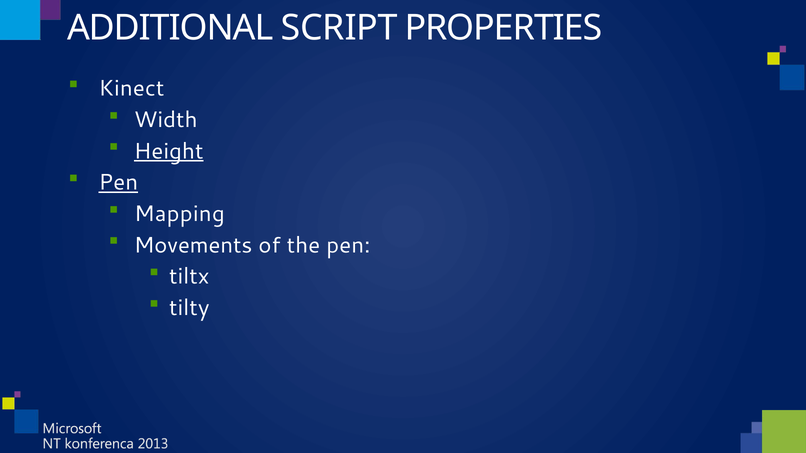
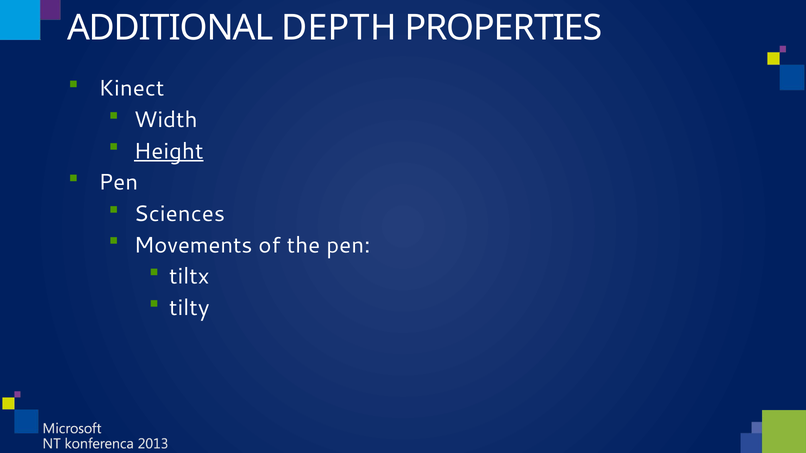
SCRIPT: SCRIPT -> DEPTH (339, 28)
Pen underline: present -> none (118, 183)
Mapping: Mapping -> Sciences (179, 214)
